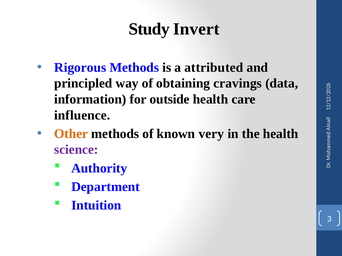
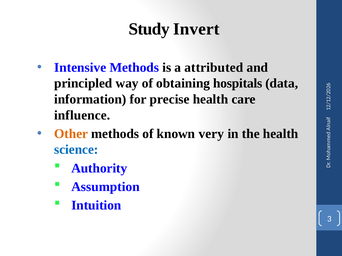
Rigorous: Rigorous -> Intensive (80, 68)
cravings: cravings -> hospitals (238, 84)
outside: outside -> precise (170, 99)
science colour: purple -> blue (76, 150)
Department: Department -> Assumption (106, 187)
